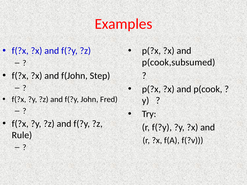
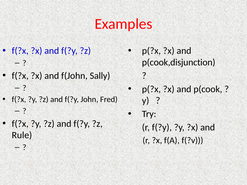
p(cook,subsumed: p(cook,subsumed -> p(cook,disjunction (179, 62)
Step: Step -> Sally (100, 76)
